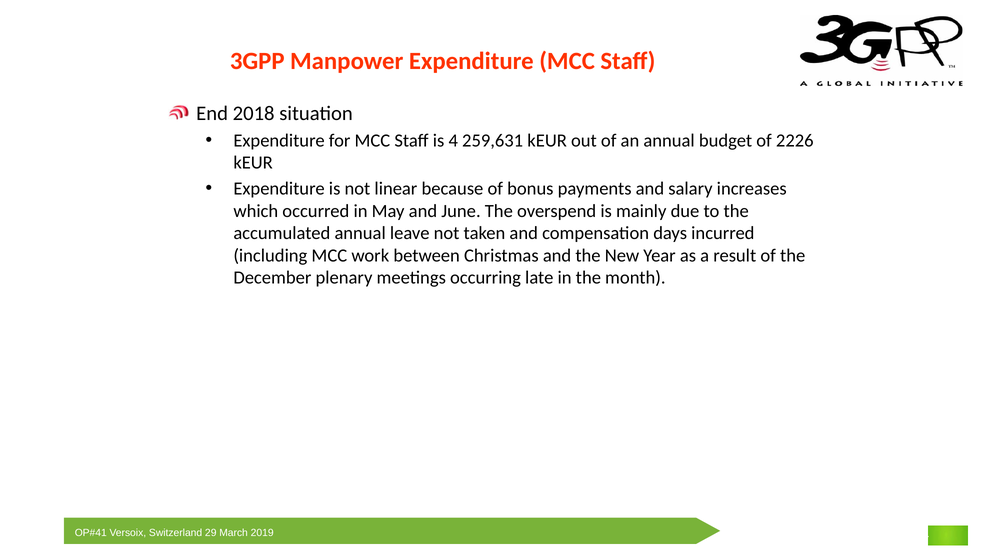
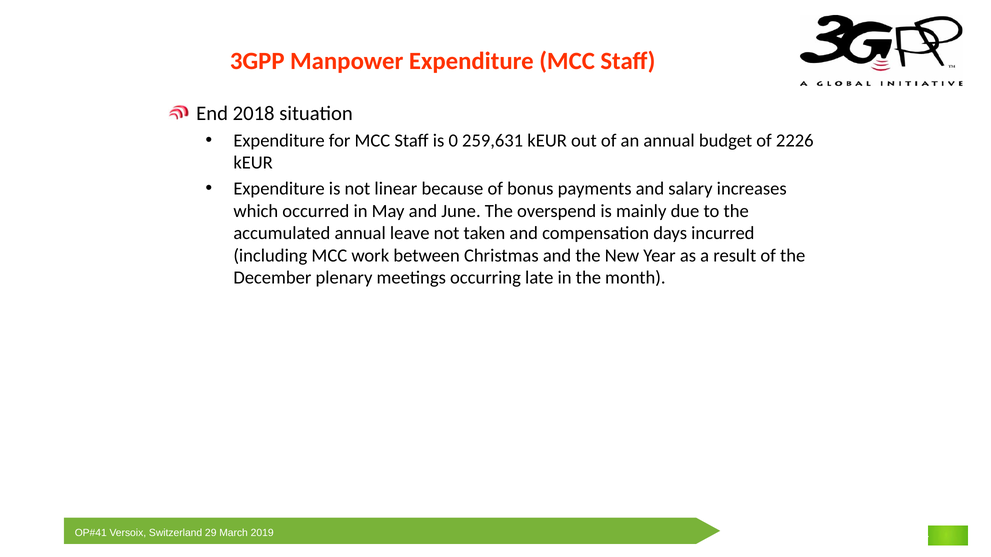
is 4: 4 -> 0 (453, 141)
